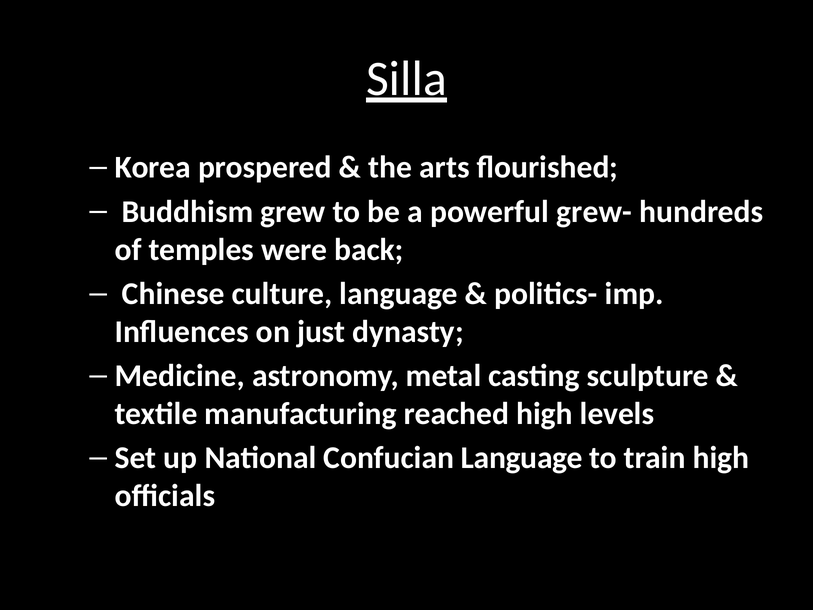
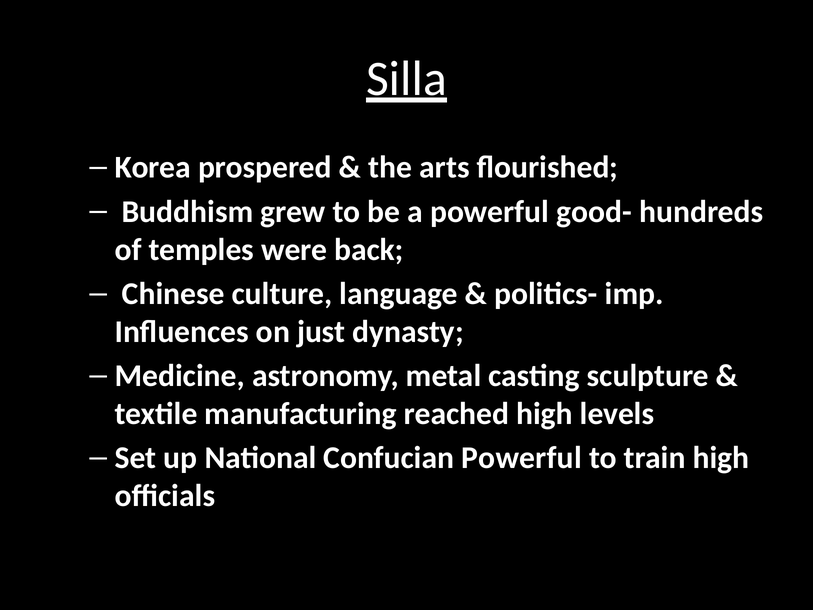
grew-: grew- -> good- (594, 212)
Confucian Language: Language -> Powerful (522, 458)
